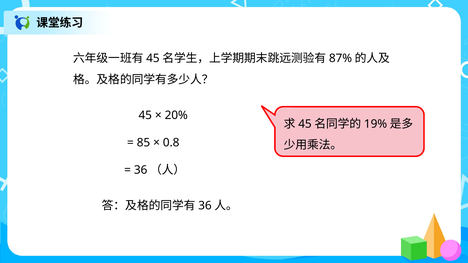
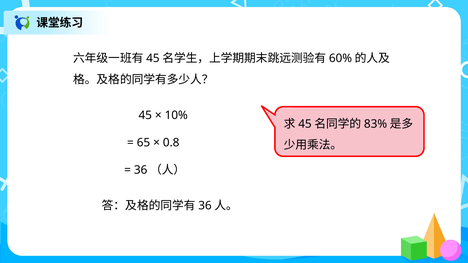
87%: 87% -> 60% (341, 59)
20%: 20% -> 10% (176, 115)
19%: 19% -> 83% (376, 124)
85: 85 -> 65 (143, 143)
